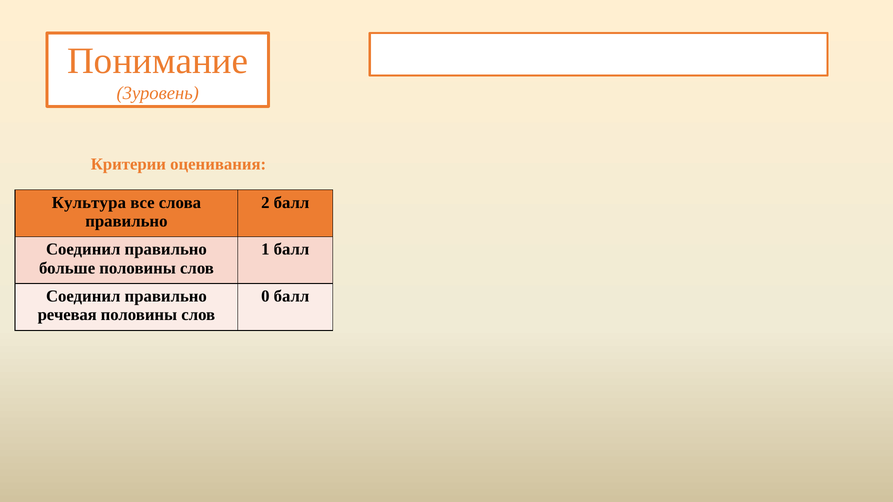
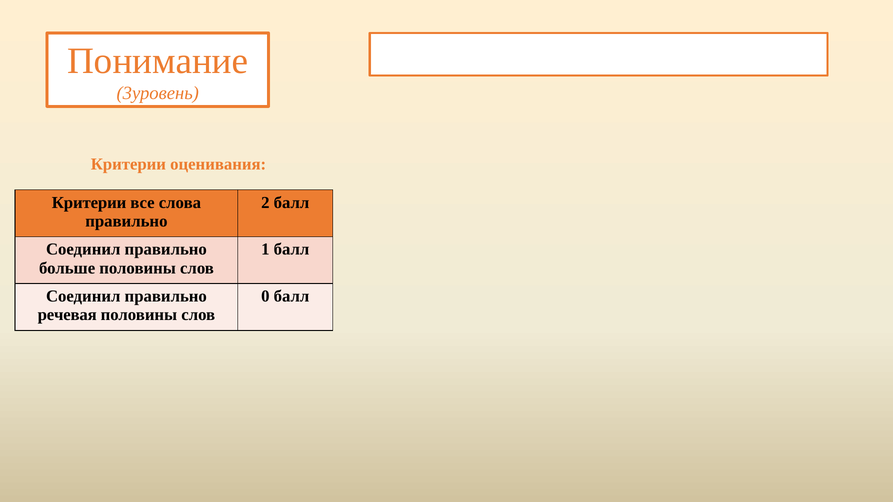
Культура: Культура -> Критерии (89, 203)
